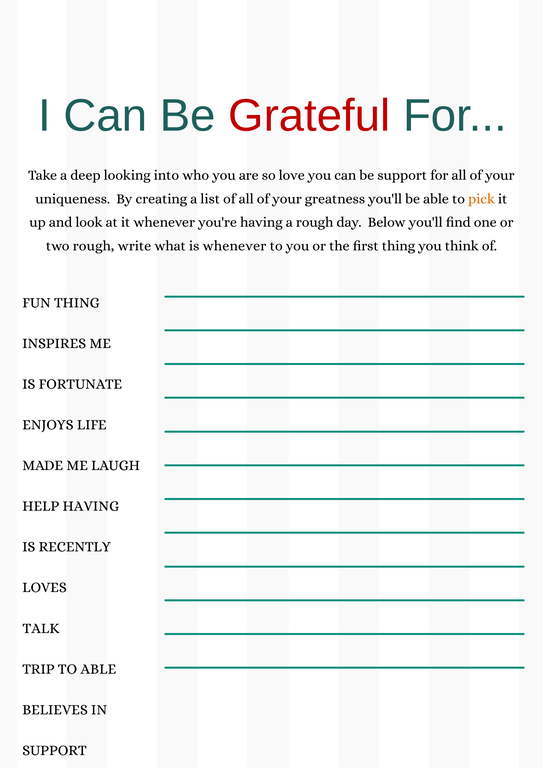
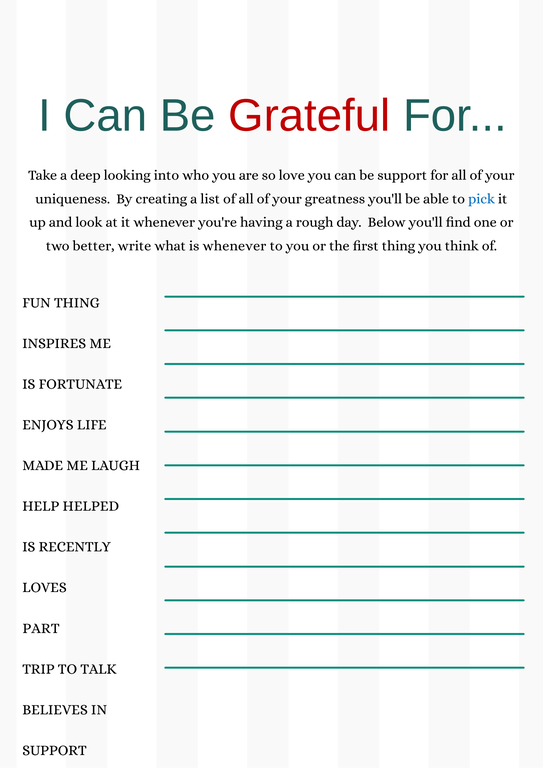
pick colour: orange -> blue (482, 199)
two rough: rough -> better (94, 246)
HELP HAVING: HAVING -> HELPED (91, 506)
TALK: TALK -> PART (41, 629)
TO ABLE: ABLE -> TALK (98, 669)
